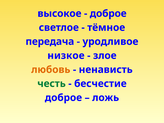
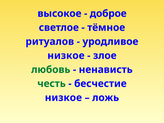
передача: передача -> ритуалов (50, 42)
любовь colour: orange -> green (51, 70)
доброе: доброе -> низкое (63, 98)
